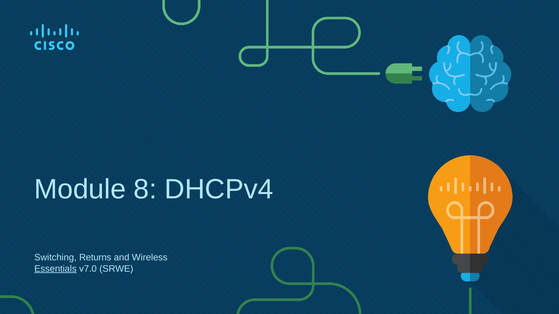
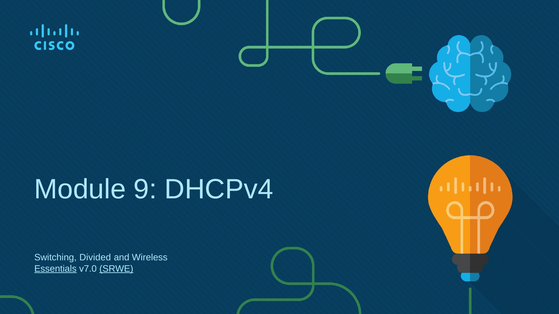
8: 8 -> 9 (145, 190)
Returns: Returns -> Divided (95, 258)
SRWE underline: none -> present (116, 269)
